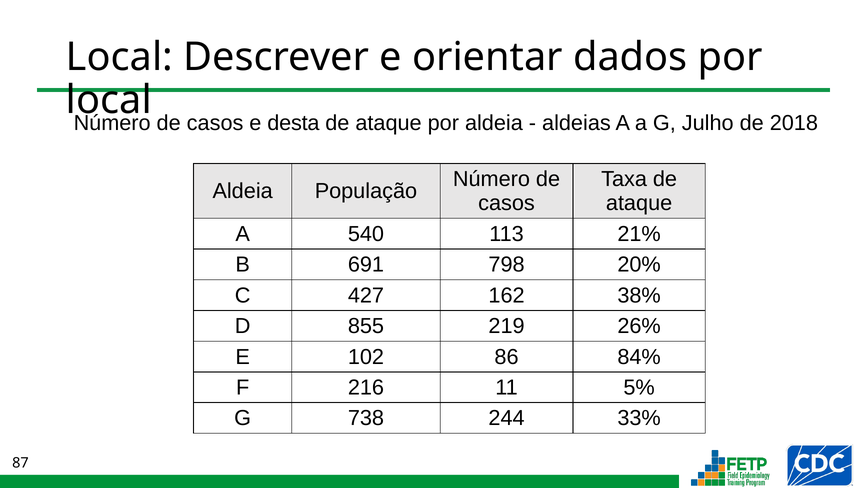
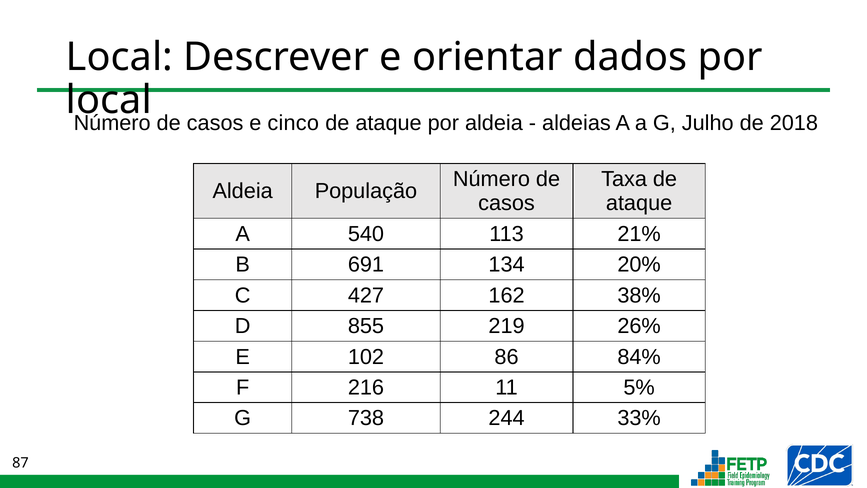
desta: desta -> cinco (293, 123)
798: 798 -> 134 (507, 265)
